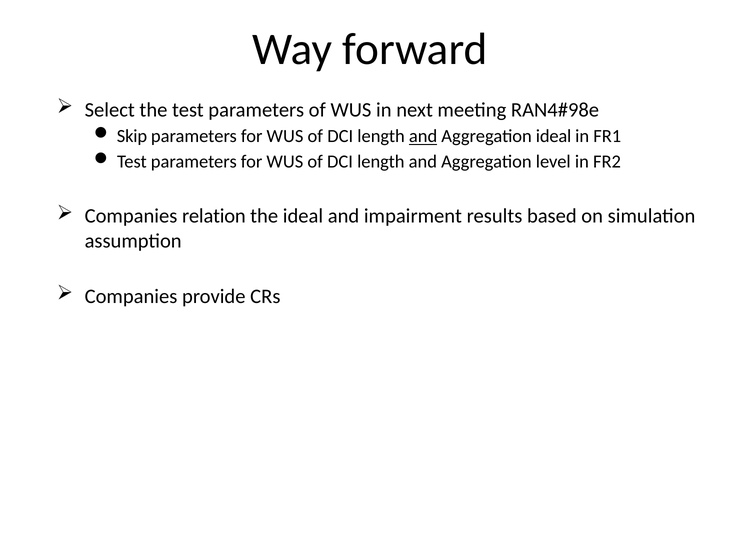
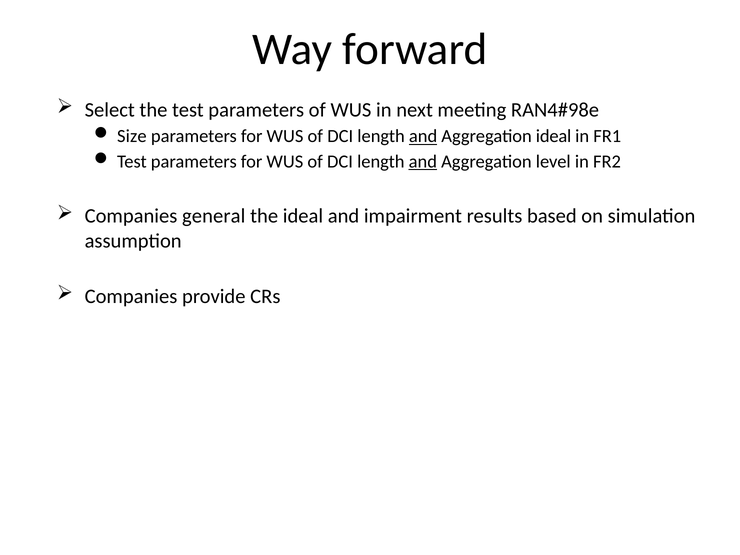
Skip: Skip -> Size (132, 136)
and underline: none -> present (423, 162)
relation: relation -> general (214, 216)
